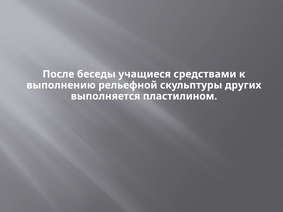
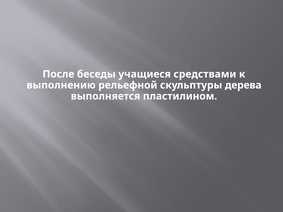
других: других -> дерева (243, 85)
